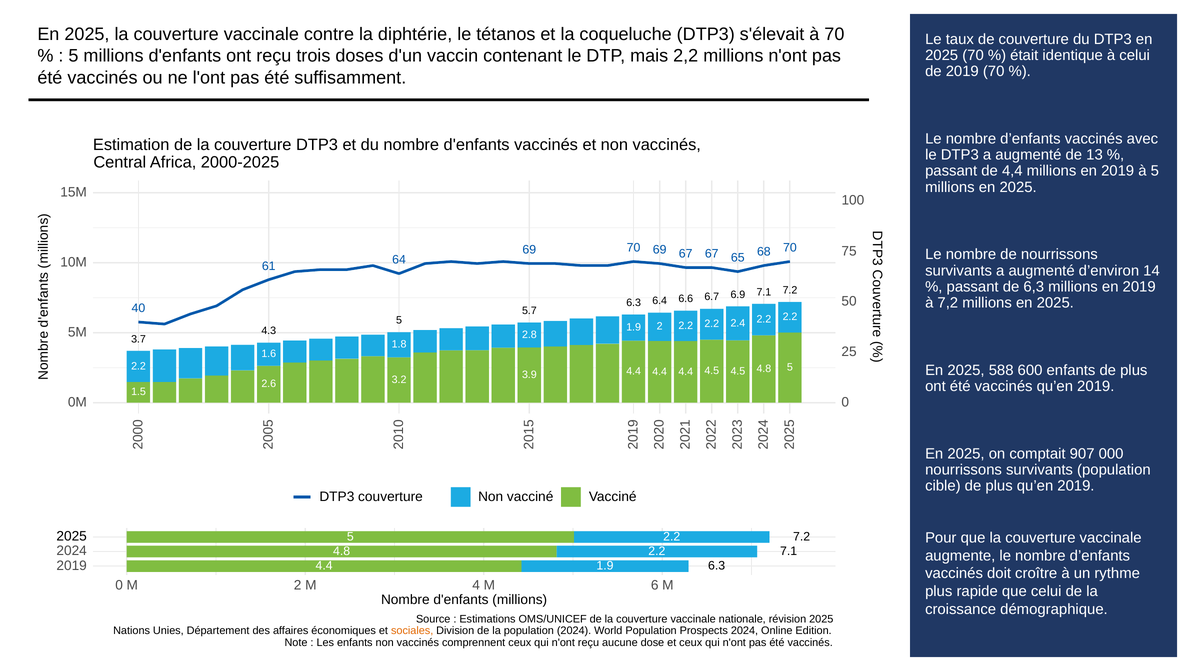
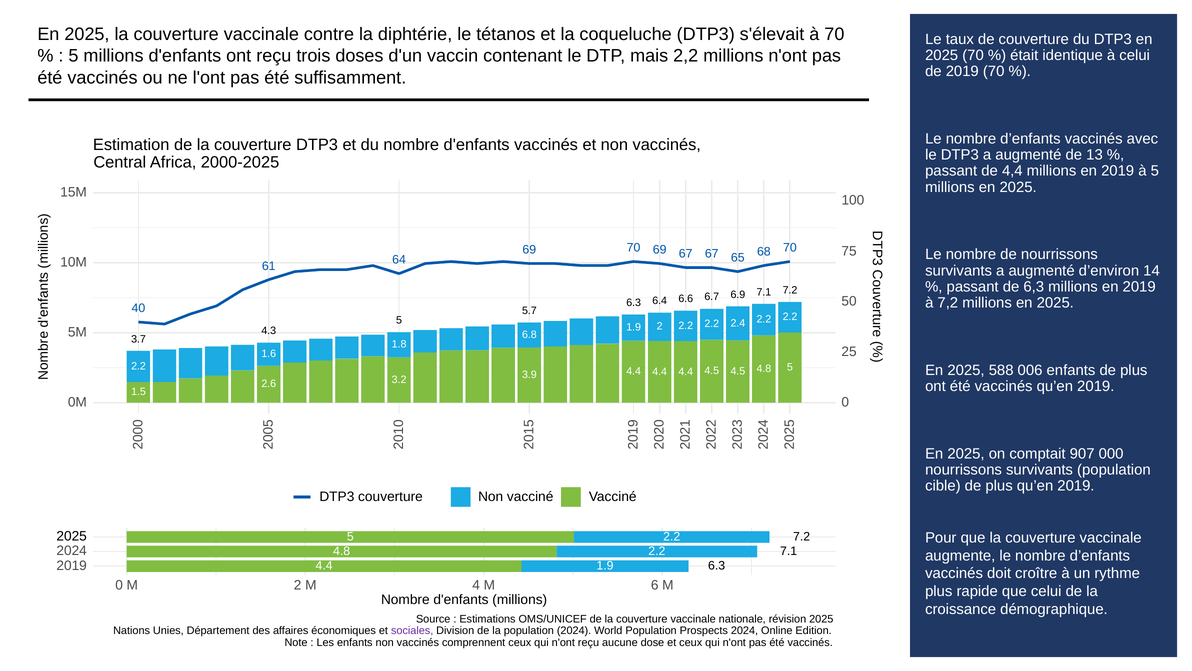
2.8: 2.8 -> 6.8 (529, 334)
600: 600 -> 006 (1030, 370)
sociales colour: orange -> purple (412, 630)
